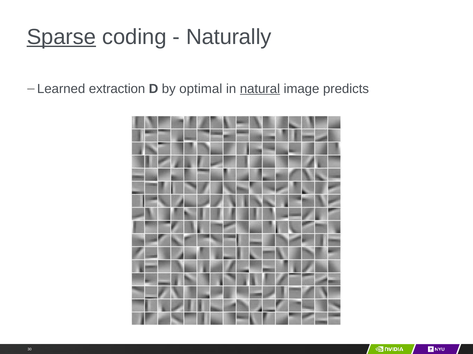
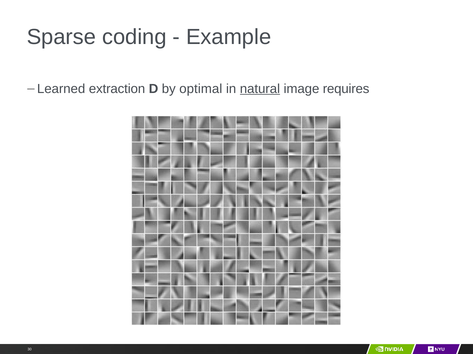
Sparse underline: present -> none (61, 37)
Naturally: Naturally -> Example (229, 37)
predicts: predicts -> requires (346, 89)
